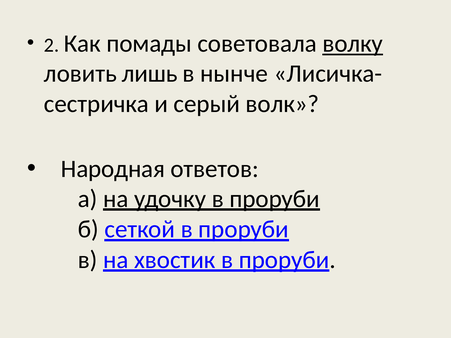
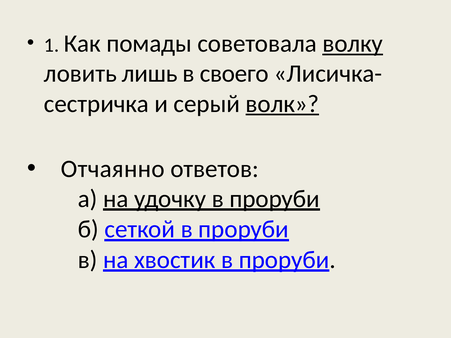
2: 2 -> 1 (52, 45)
нынче: нынче -> своего (234, 74)
волк underline: none -> present (282, 104)
Народная: Народная -> Отчаянно (113, 169)
